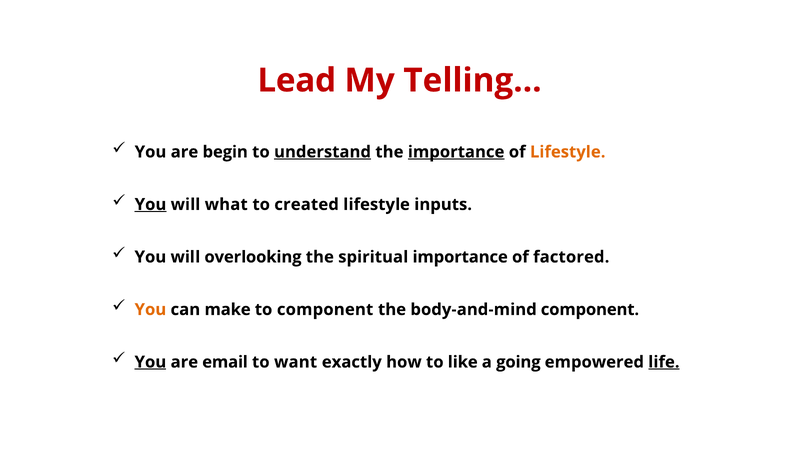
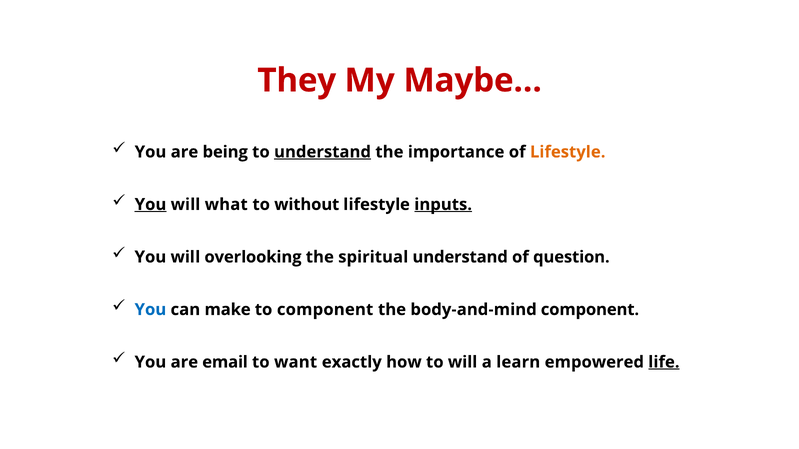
Lead: Lead -> They (297, 81)
Telling…: Telling… -> Maybe… (473, 81)
begin: begin -> being (225, 152)
importance underline: present -> none (456, 152)
created: created -> without (307, 205)
inputs underline: none -> present (443, 205)
spiritual importance: importance -> understand (460, 257)
factored: factored -> question (571, 257)
You colour: orange -> blue (150, 310)
You underline: present -> none (150, 362)
to like: like -> will (463, 362)
going: going -> learn (518, 362)
